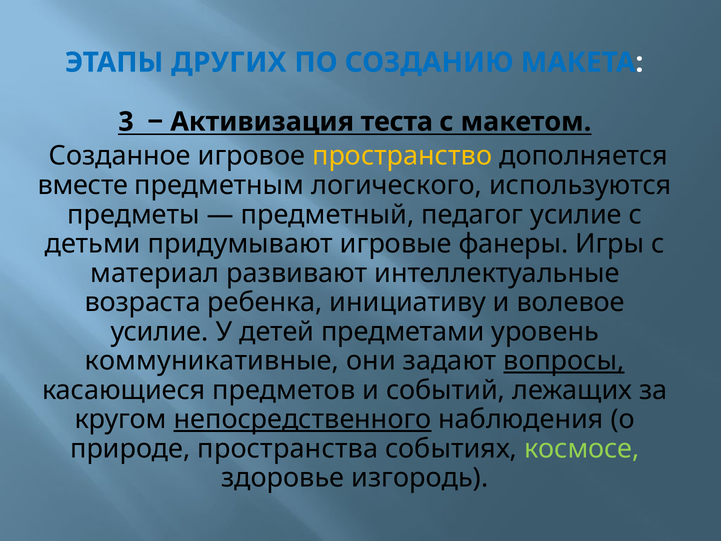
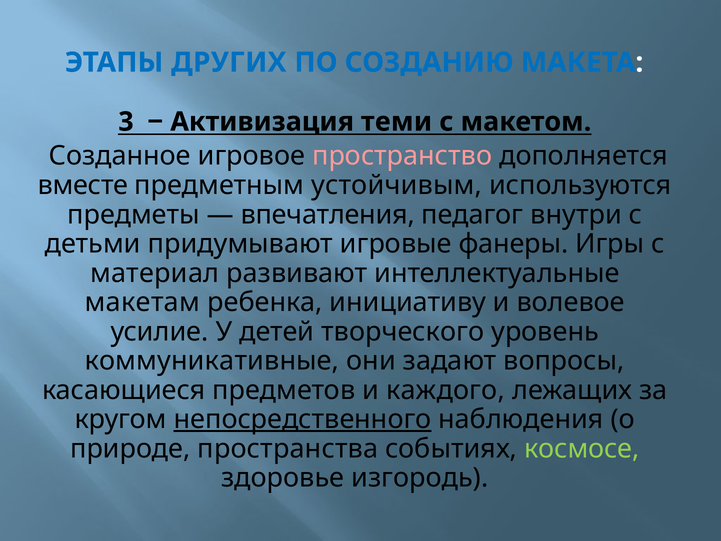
теста: теста -> теми (397, 122)
пространство colour: yellow -> pink (402, 156)
логического: логического -> устойчивым (397, 185)
предметный: предметный -> впечатления (328, 214)
педагог усилие: усилие -> внутри (576, 214)
возраста: возраста -> макетам (142, 302)
предметами: предметами -> творческого (403, 331)
вопросы underline: present -> none (564, 361)
событий: событий -> каждого (446, 390)
